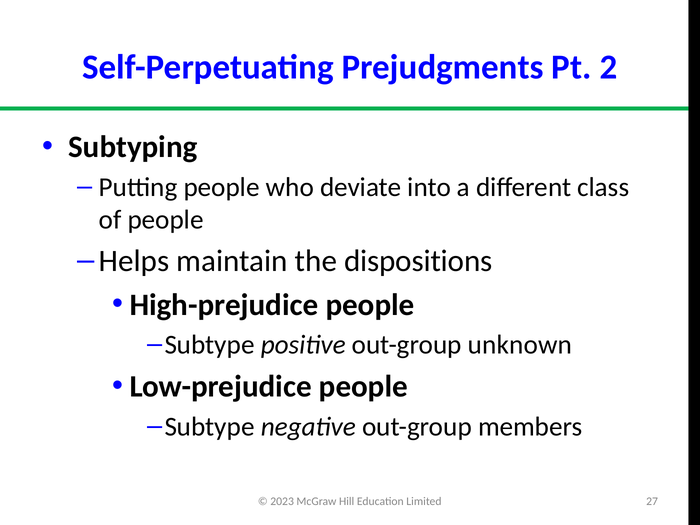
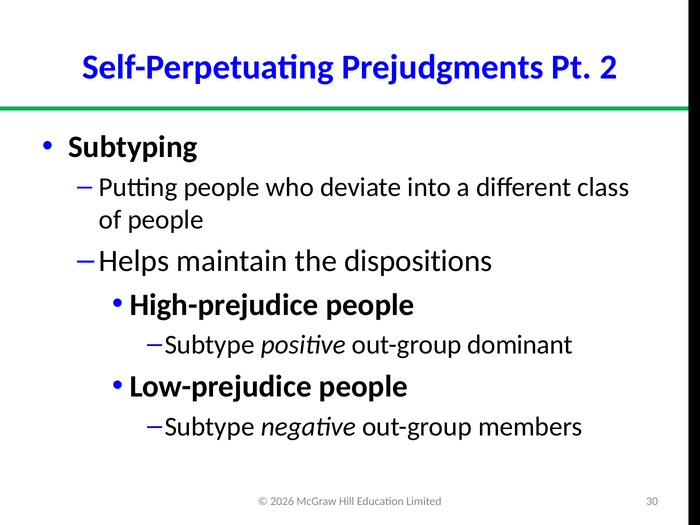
unknown: unknown -> dominant (520, 345)
2023: 2023 -> 2026 (282, 501)
27: 27 -> 30 (652, 501)
